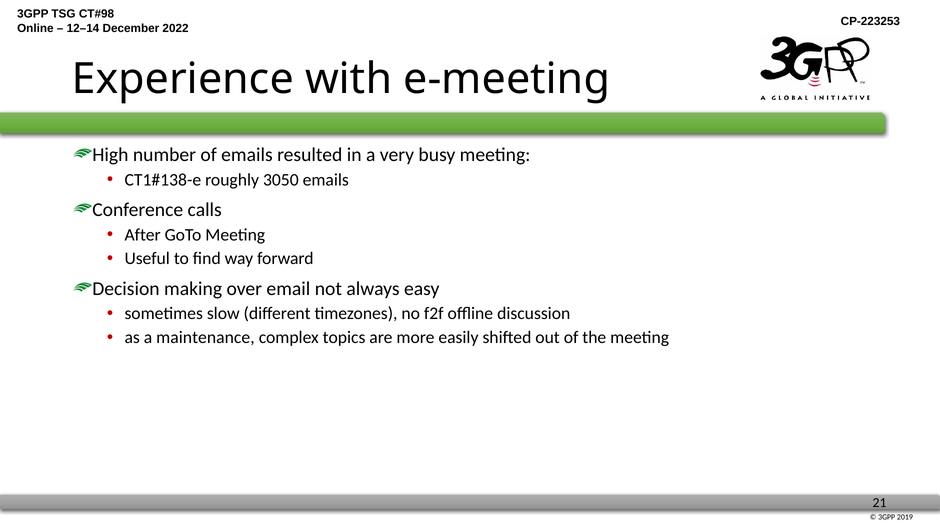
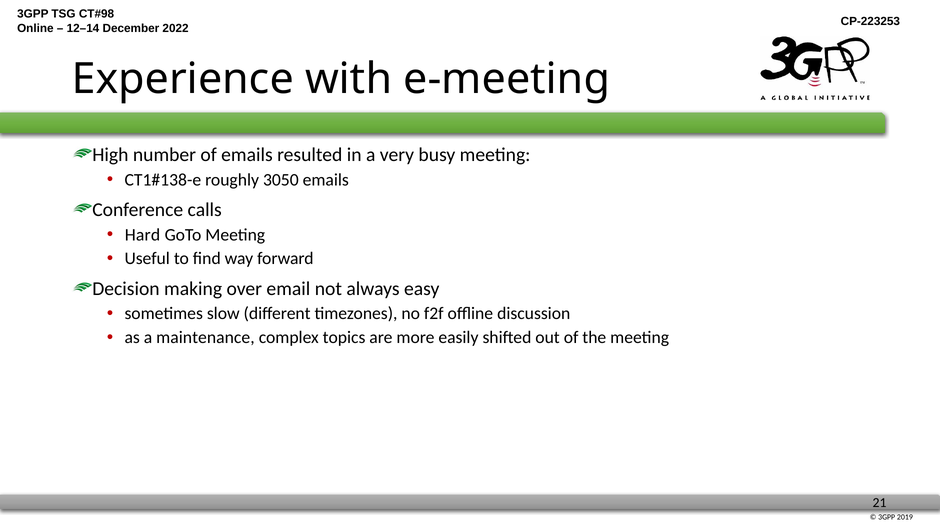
After: After -> Hard (143, 235)
